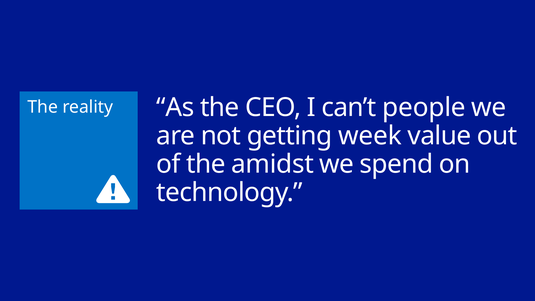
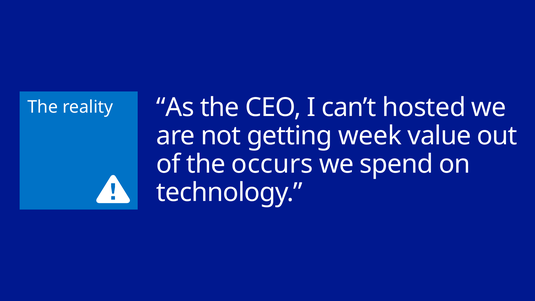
people: people -> hosted (424, 107)
amidst: amidst -> occurs (272, 164)
